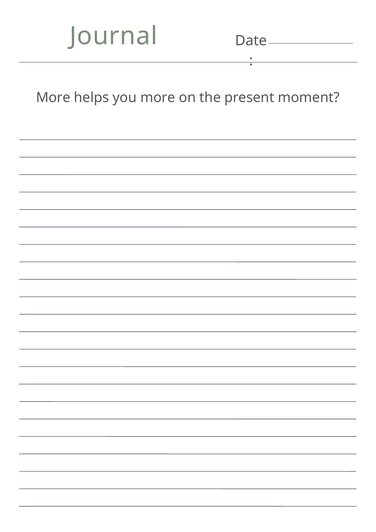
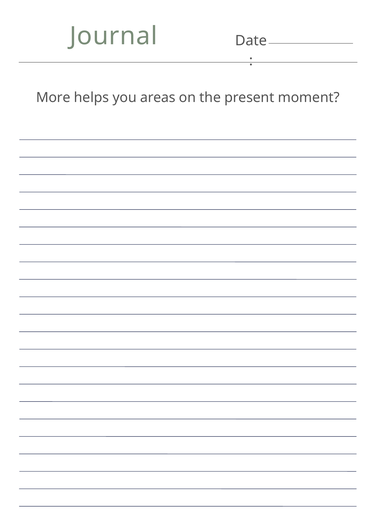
you more: more -> areas (158, 98)
